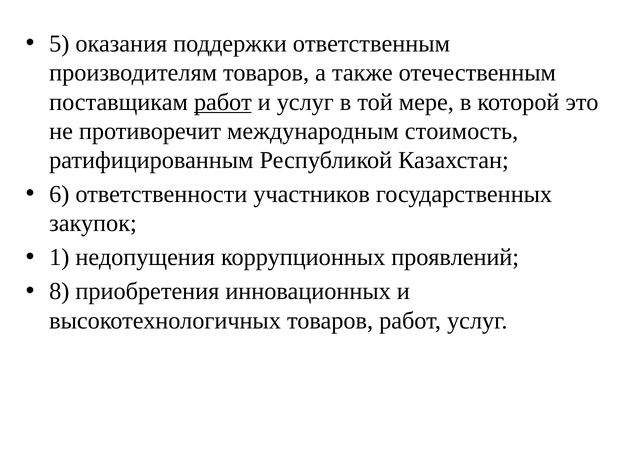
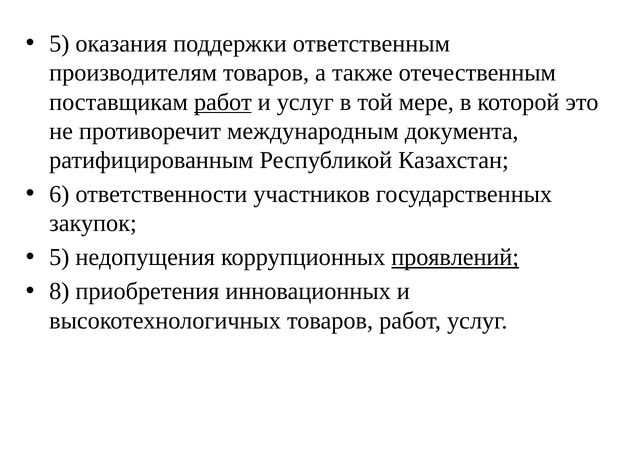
стоимость: стоимость -> документа (462, 131)
1: 1 -> 5 (59, 257)
проявлений underline: none -> present (455, 257)
